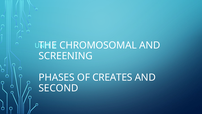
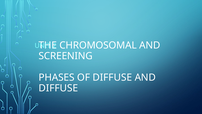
OF CREATES: CREATES -> DIFFUSE (112, 77)
SECOND: SECOND -> DIFFUSE (58, 88)
